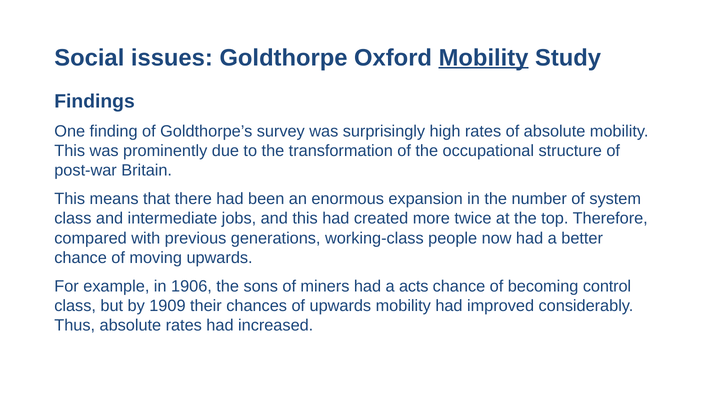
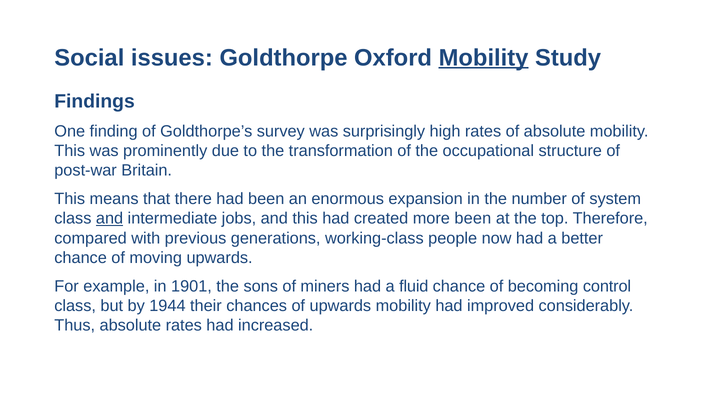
and underline: none -> present (110, 219)
more twice: twice -> been (473, 219)
1906: 1906 -> 1901 (191, 286)
acts: acts -> fluid (414, 286)
1909: 1909 -> 1944 (167, 306)
